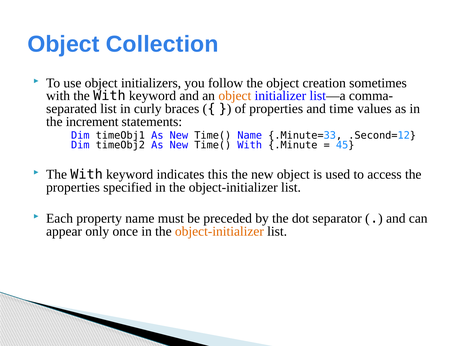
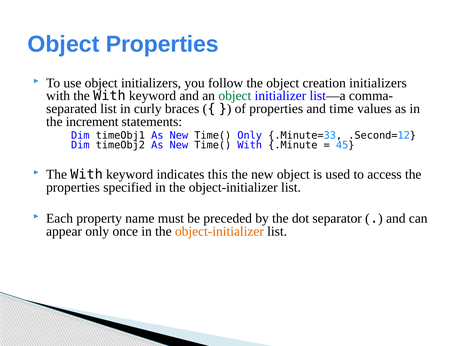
Object Collection: Collection -> Properties (162, 44)
creation sometimes: sometimes -> initializers (378, 83)
object colour: orange -> green (235, 96)
Time( Name: Name -> Only (250, 136)
